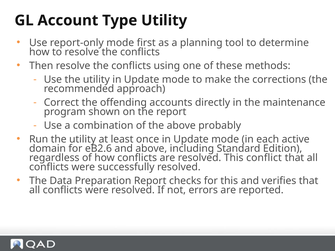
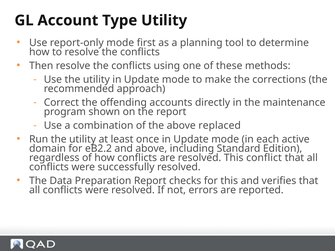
probably: probably -> replaced (220, 126)
eB2.6: eB2.6 -> eB2.2 (98, 149)
